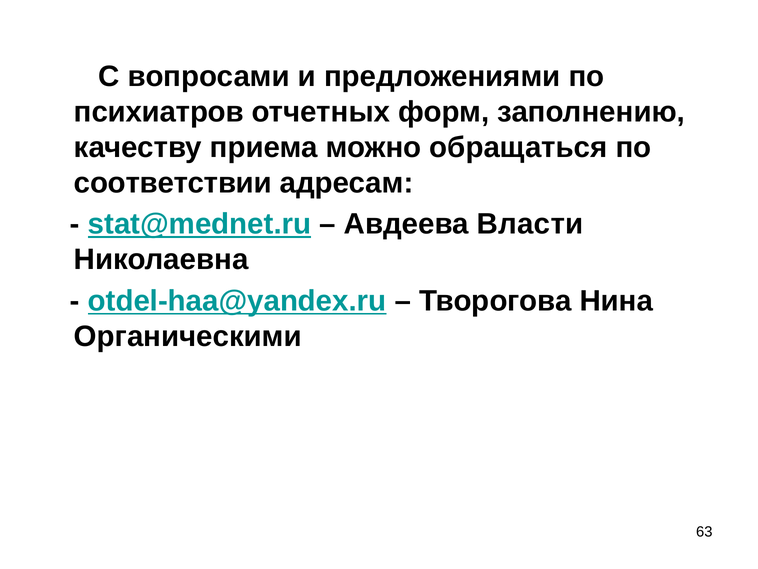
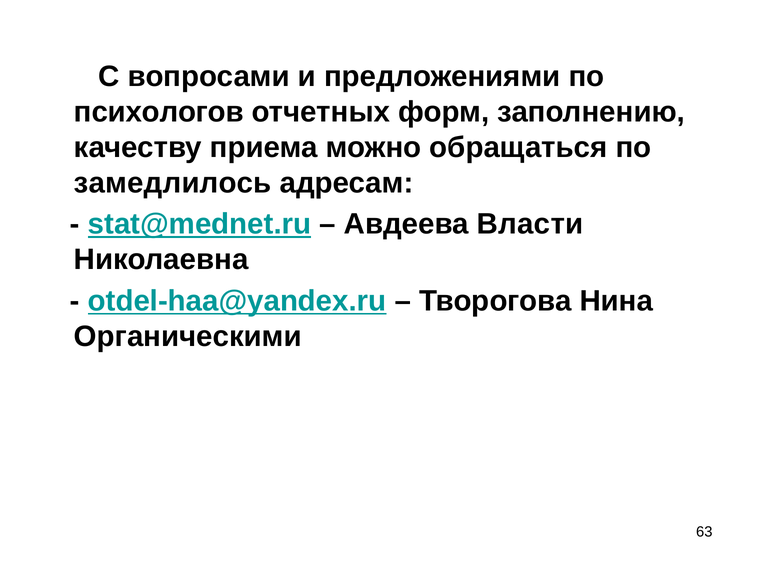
психиатров: психиатров -> психологов (159, 112)
соответствии: соответствии -> замедлилось (173, 183)
